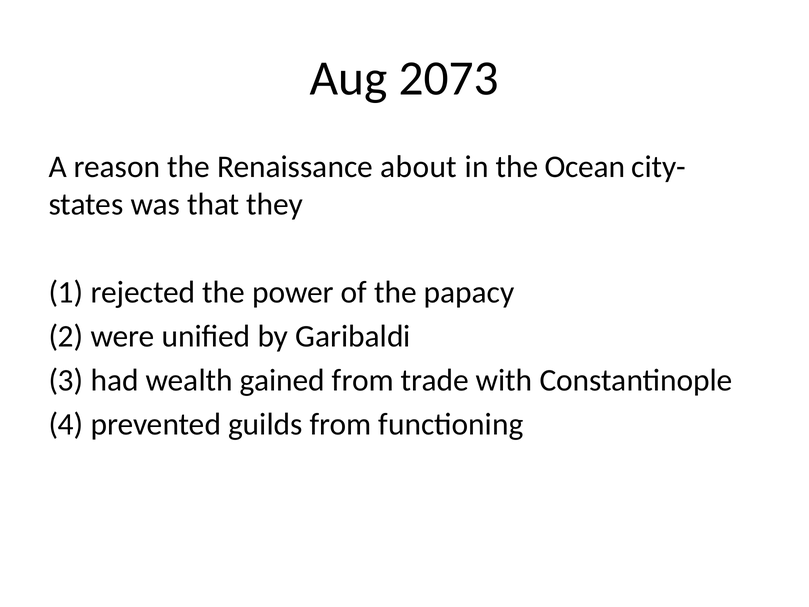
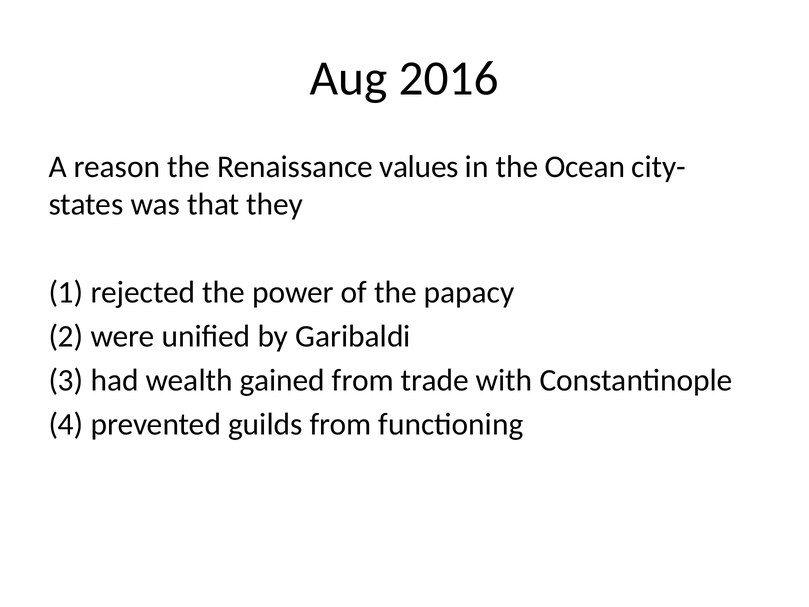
2073: 2073 -> 2016 (449, 78)
about: about -> values (419, 167)
